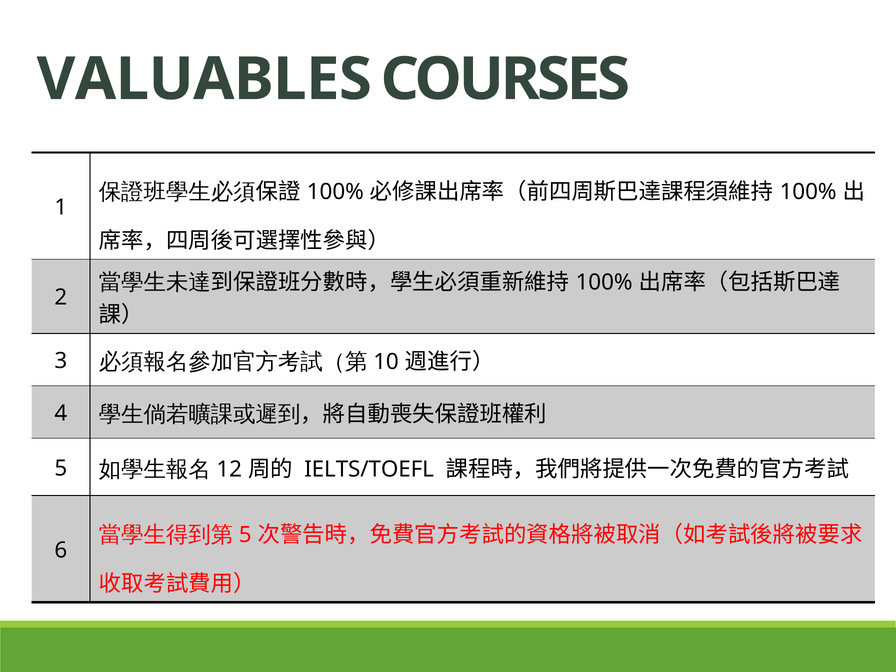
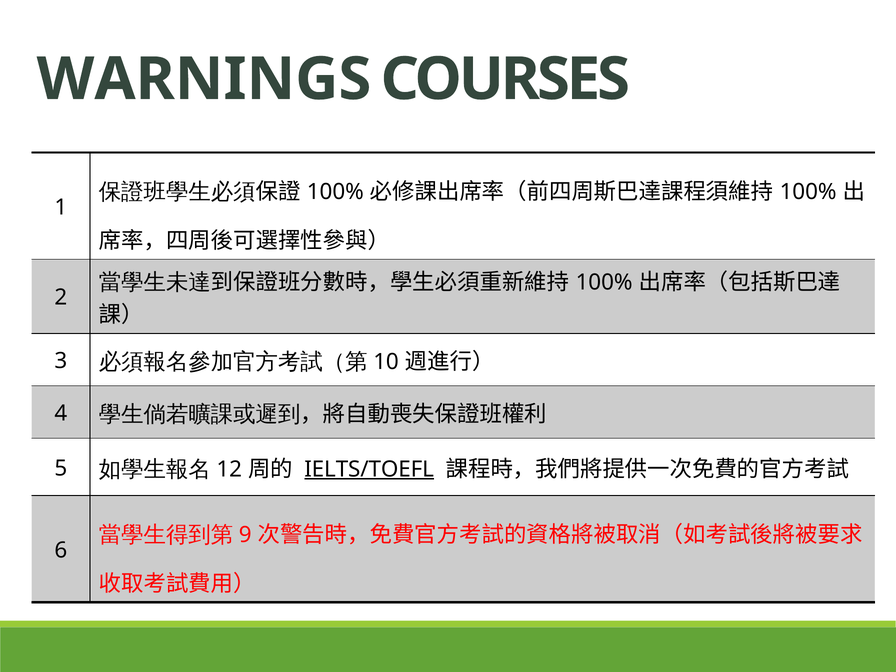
VALUABLES: VALUABLES -> WARNINGS (204, 79)
IELTS/TOEFL underline: none -> present (369, 469)
5: 5 -> 9 (245, 535)
